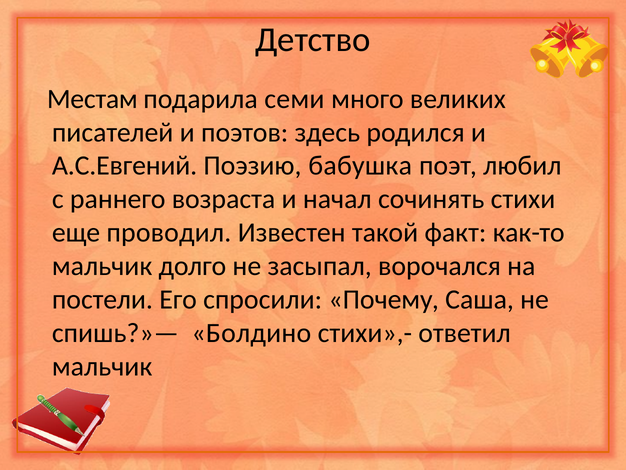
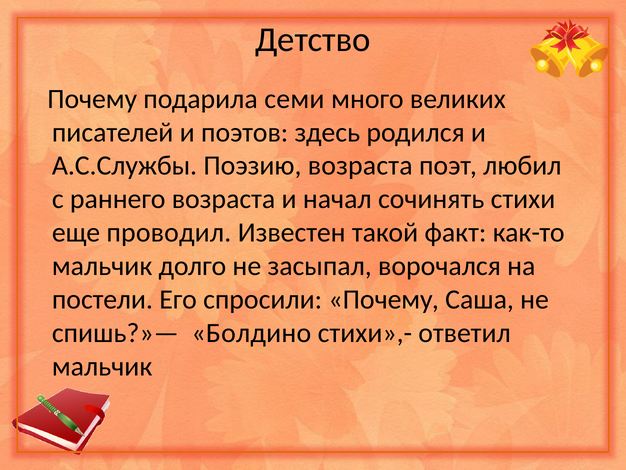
Местам: Местам -> Почему (92, 99)
А.С.Евгений: А.С.Евгений -> А.С.Службы (125, 166)
Поэзию бабушка: бабушка -> возраста (360, 166)
